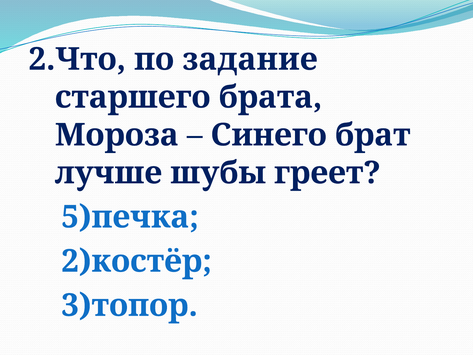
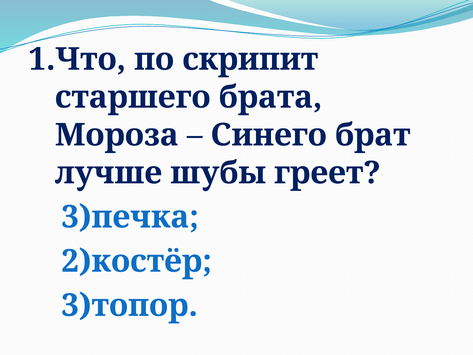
2.Что: 2.Что -> 1.Что (77, 59)
задание: задание -> скрипит (250, 59)
5)печка: 5)печка -> 3)печка (130, 217)
